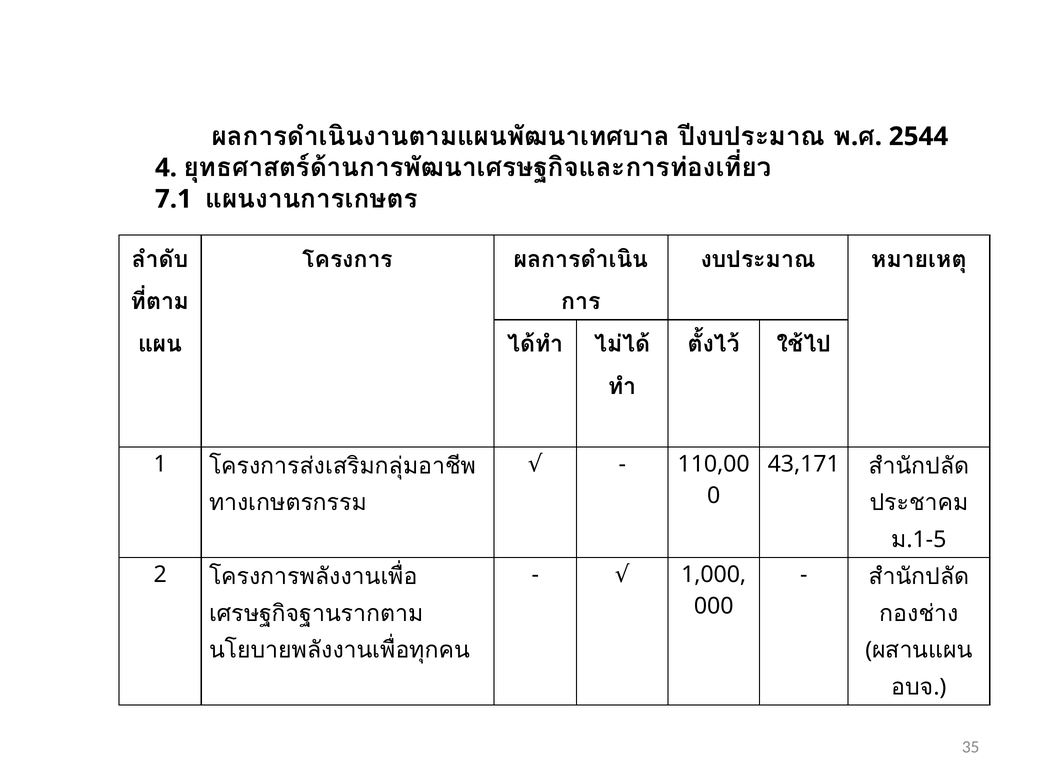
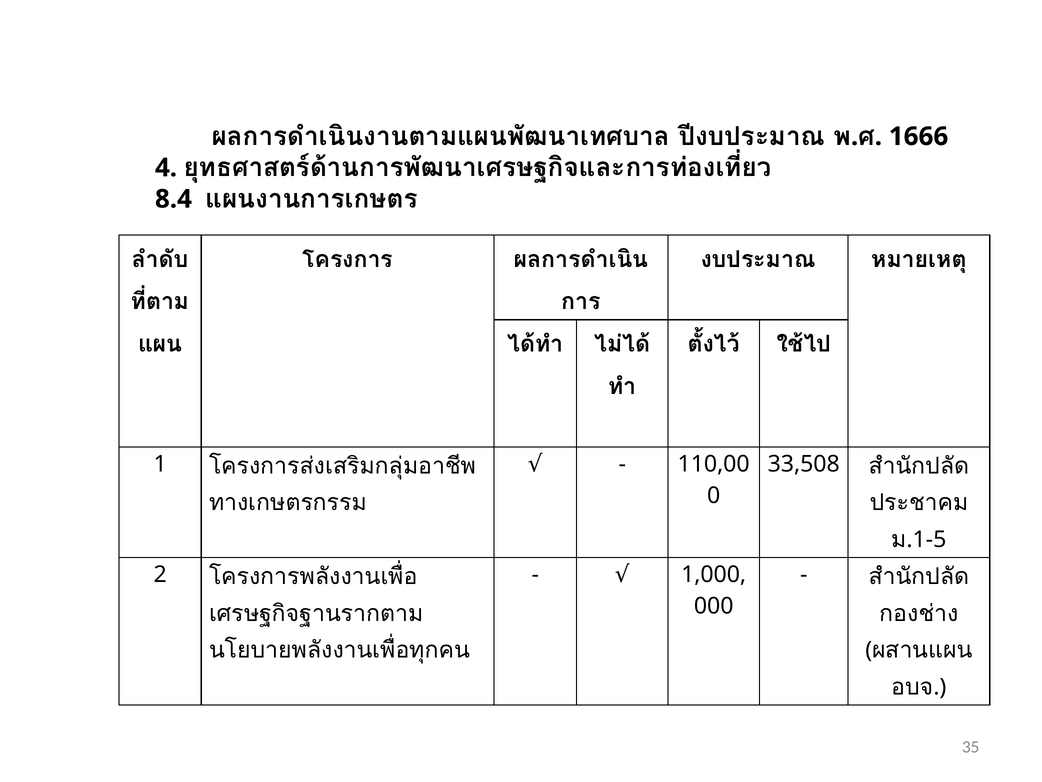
2544: 2544 -> 1666 (919, 136)
7.1: 7.1 -> 8.4 (173, 199)
43,171: 43,171 -> 33,508 (804, 464)
